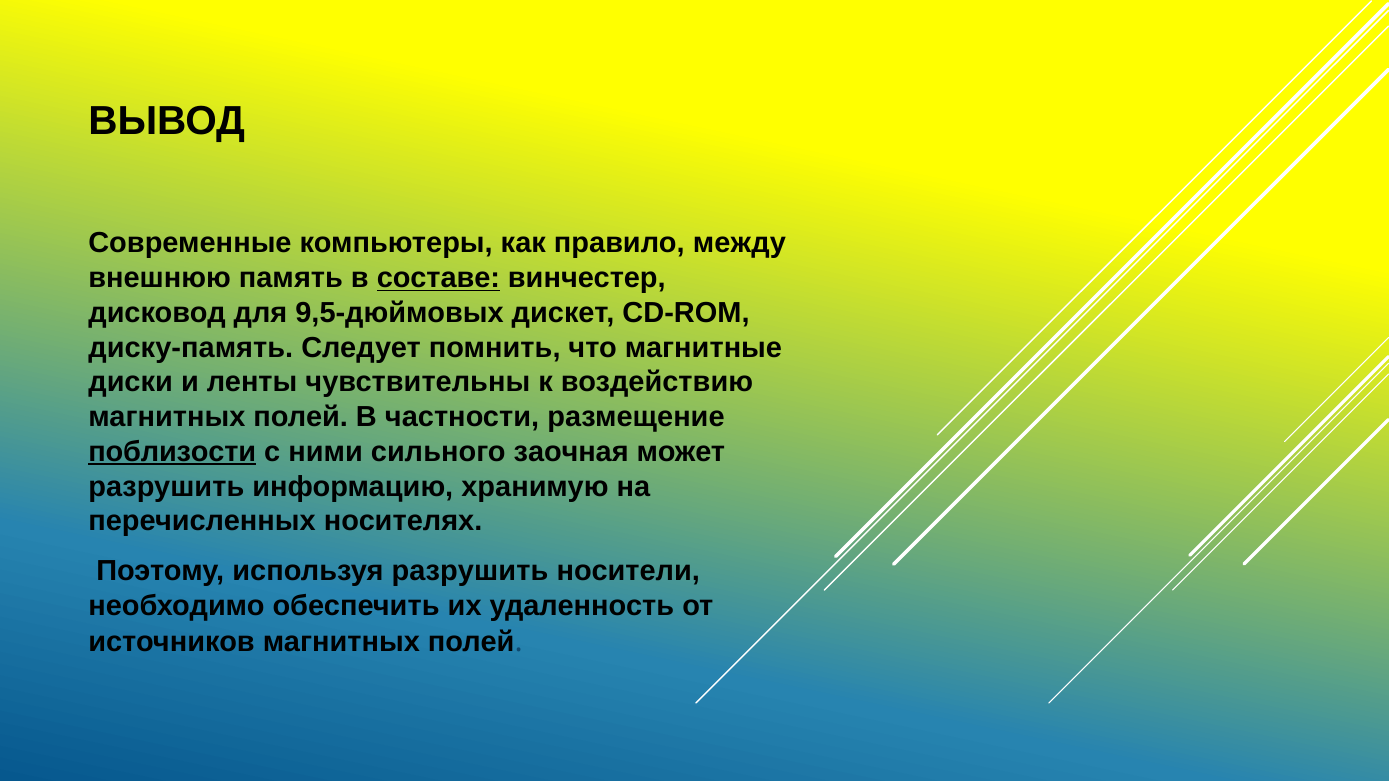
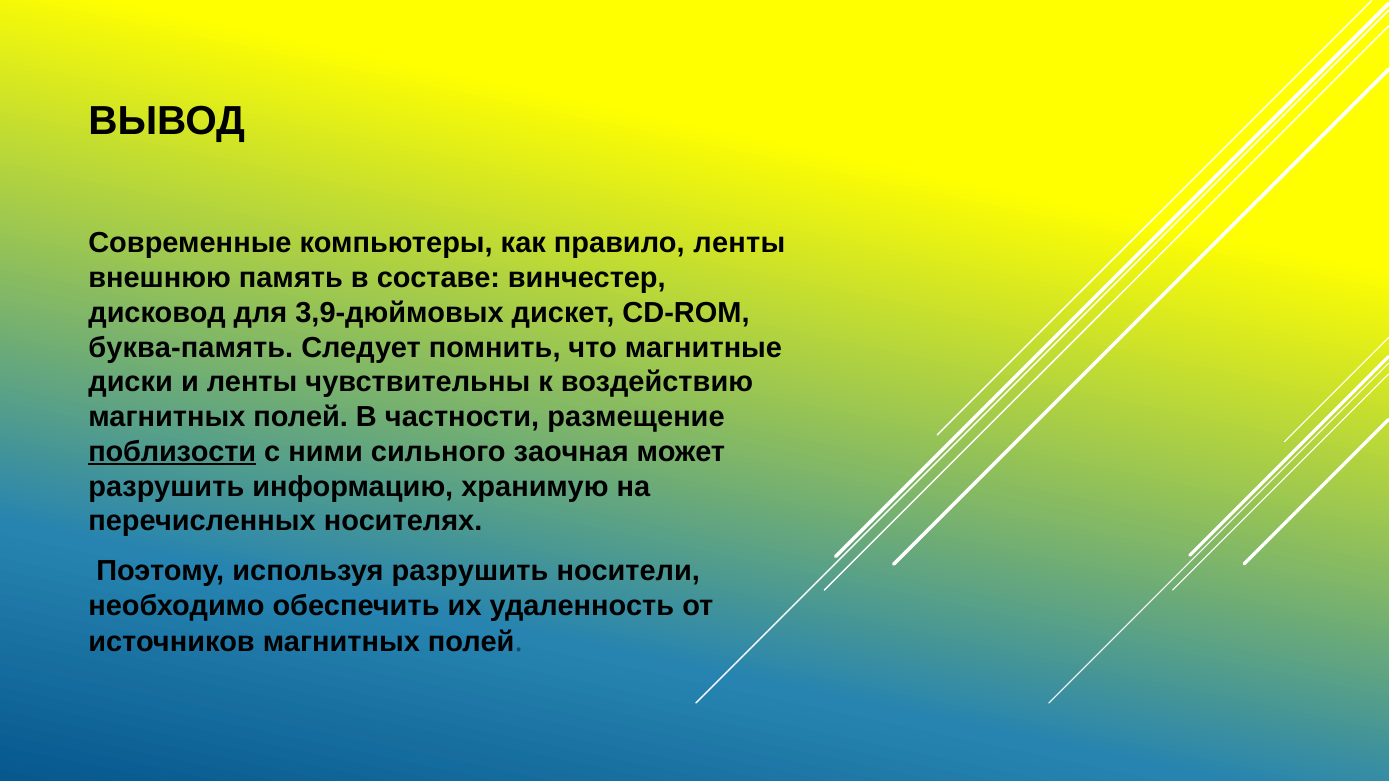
правило между: между -> ленты (739, 243)
составе underline: present -> none (438, 278)
9,5-дюймовых: 9,5-дюймовых -> 3,9-дюймовых (400, 313)
диску-память: диску-память -> буква-память (191, 348)
